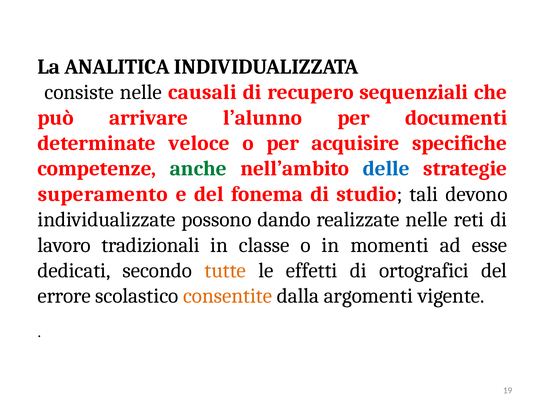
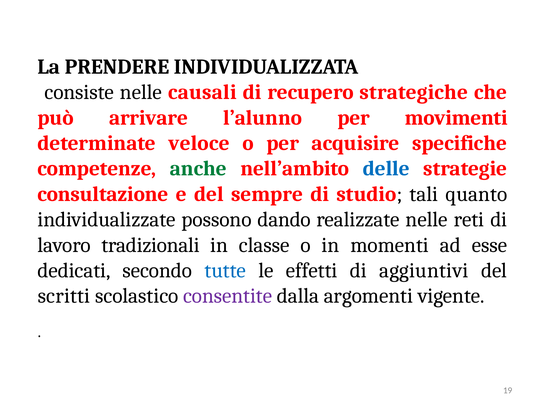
ANALITICA: ANALITICA -> PRENDERE (117, 67)
sequenziali: sequenziali -> strategiche (414, 92)
documenti: documenti -> movimenti (456, 118)
superamento: superamento -> consultazione (103, 194)
fonema: fonema -> sempre (267, 194)
devono: devono -> quanto (476, 194)
tutte colour: orange -> blue (225, 270)
ortografici: ortografici -> aggiuntivi (424, 270)
errore: errore -> scritti (64, 296)
consentite colour: orange -> purple (228, 296)
